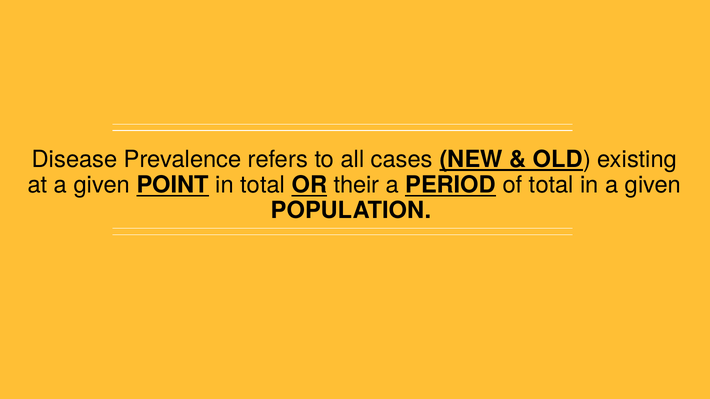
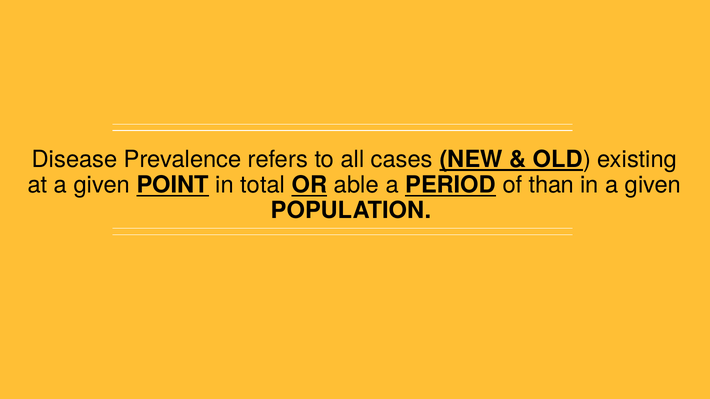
their: their -> able (356, 185)
of total: total -> than (551, 185)
